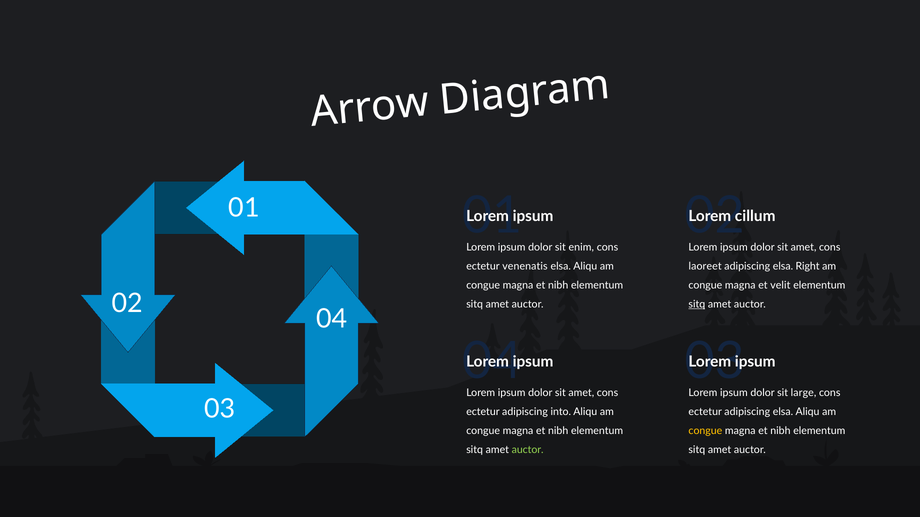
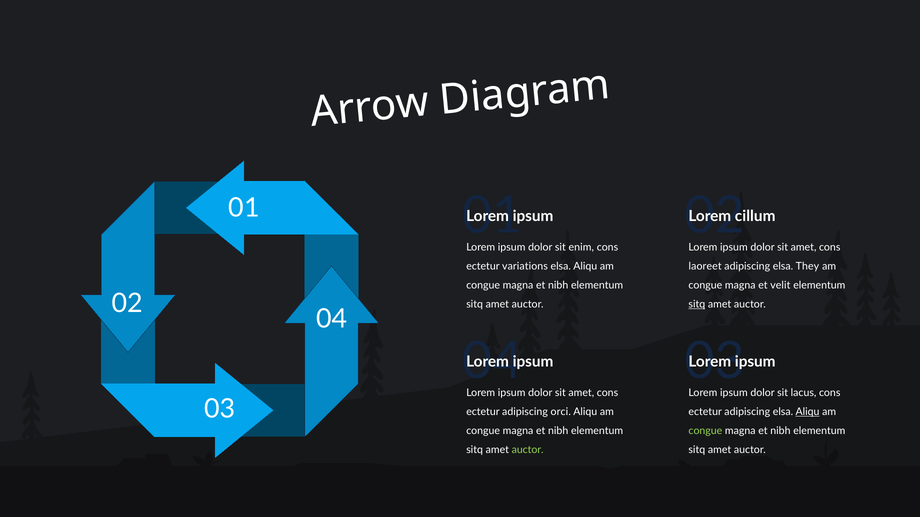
venenatis: venenatis -> variations (525, 266)
Right: Right -> They (807, 266)
large: large -> lacus (804, 393)
into: into -> orci (561, 412)
Aliqu underline: none -> present (808, 412)
congue colour: yellow -> light green (705, 431)
